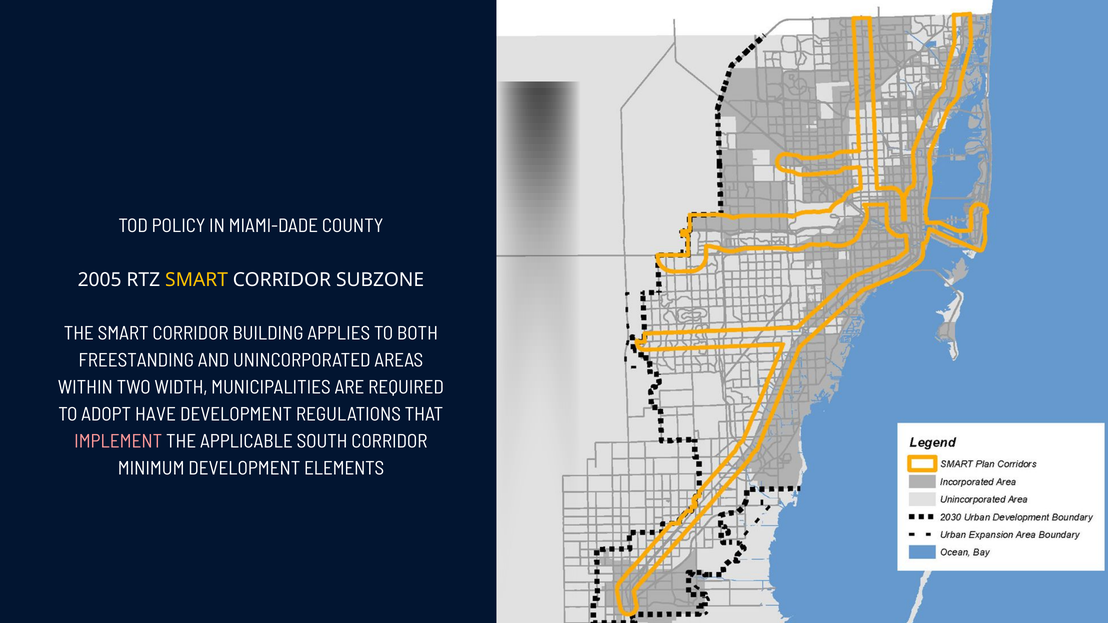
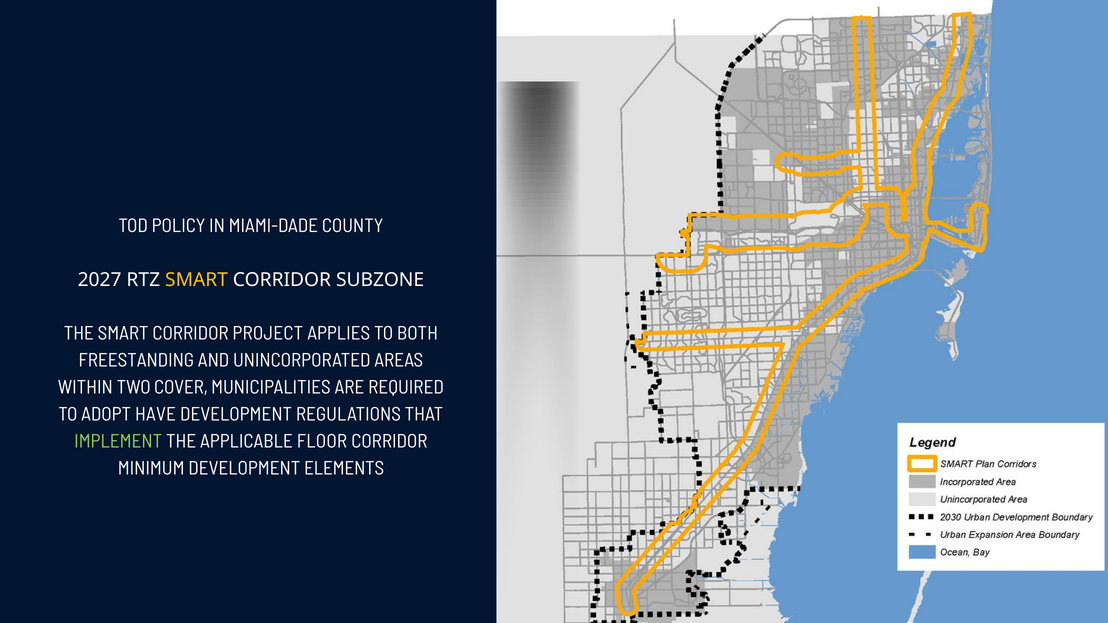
2005: 2005 -> 2027 (100, 280)
BUILDING: BUILDING -> PROJECT (268, 334)
WIDTH: WIDTH -> COVER (181, 388)
IMPLEMENT colour: pink -> light green (118, 441)
SOUTH: SOUTH -> FLOOR (322, 441)
